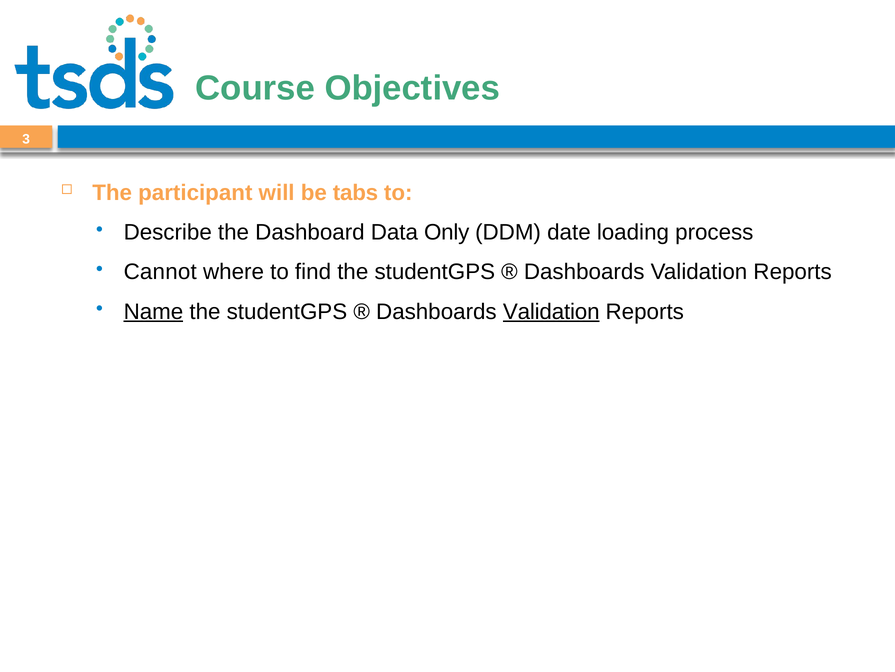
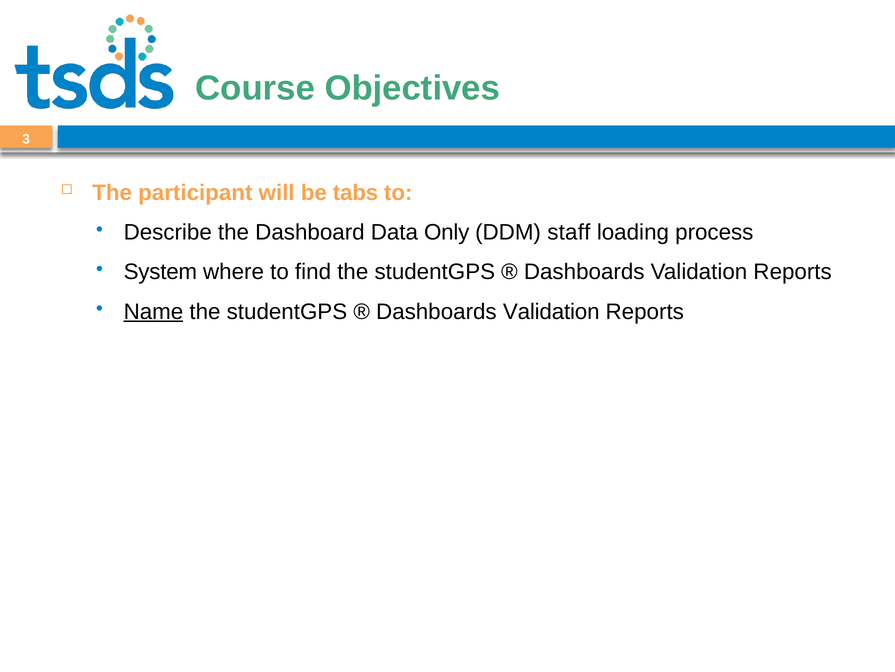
date: date -> staff (569, 232)
Cannot: Cannot -> System (160, 272)
Validation underline: present -> none (551, 311)
